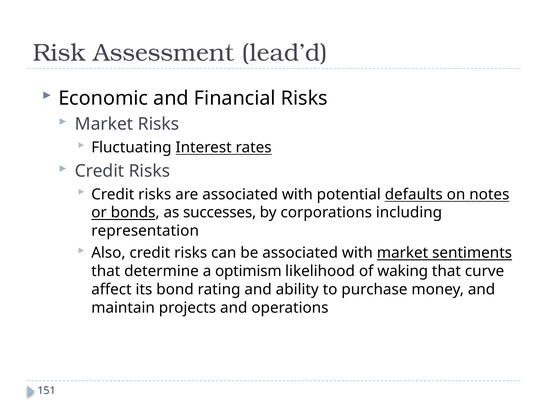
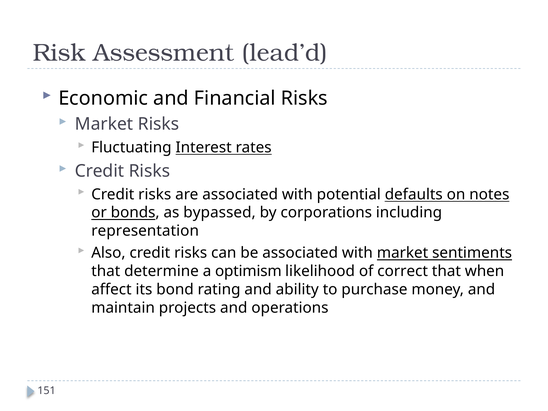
successes: successes -> bypassed (220, 213)
waking: waking -> correct (403, 271)
curve: curve -> when (485, 271)
